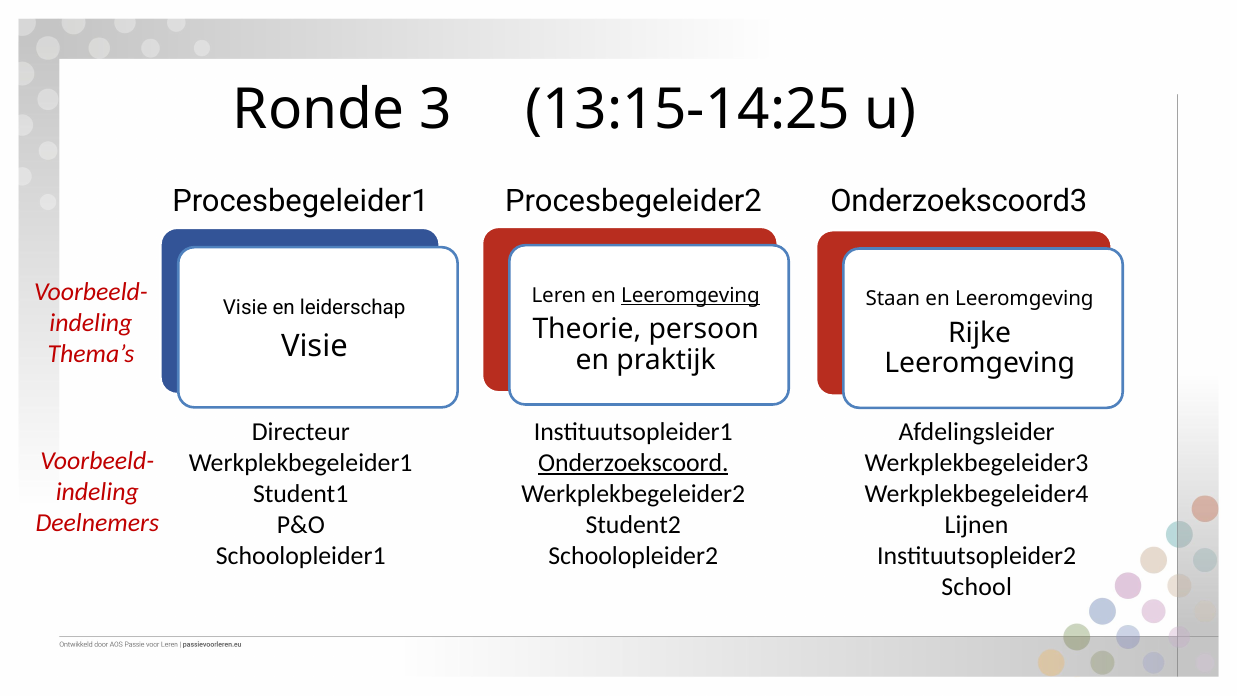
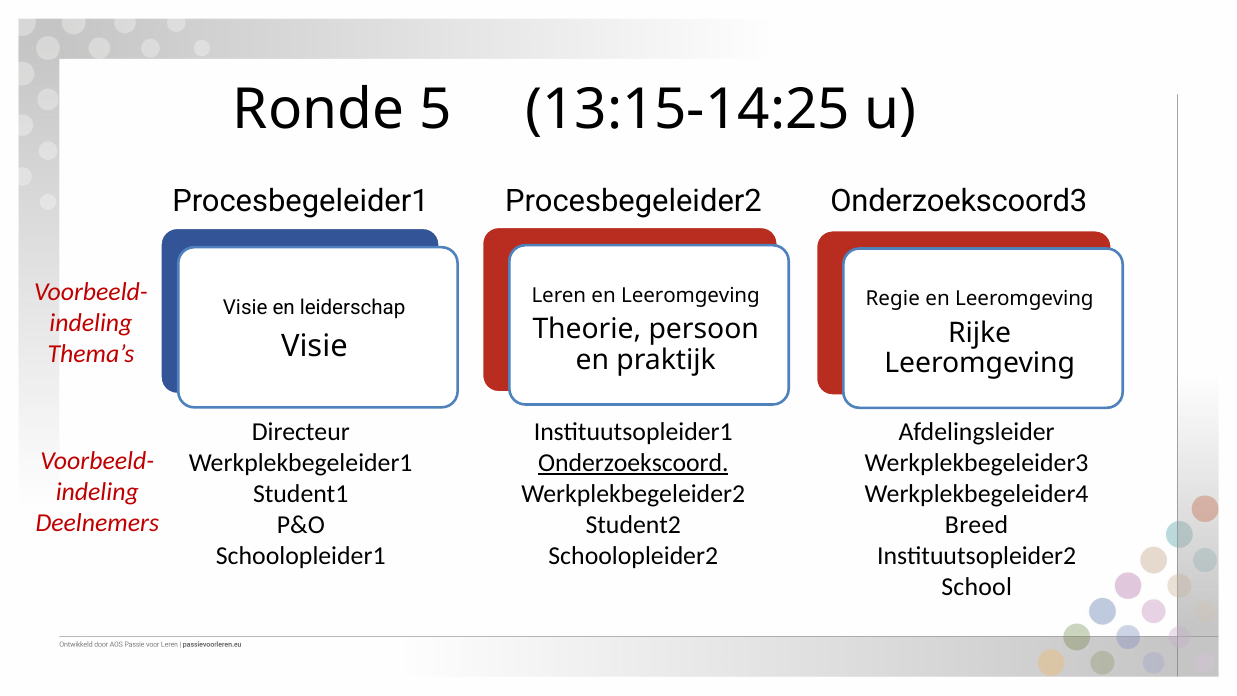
3: 3 -> 5 (435, 110)
Leeromgeving underline: present -> none (690, 296)
Staan: Staan -> Regie (893, 299)
Lijnen: Lijnen -> Breed (977, 525)
